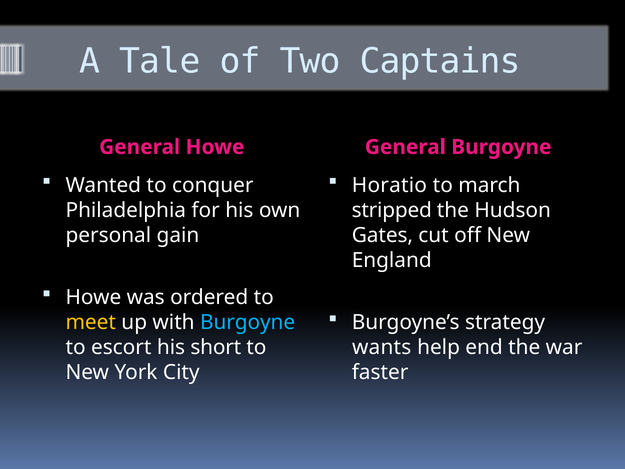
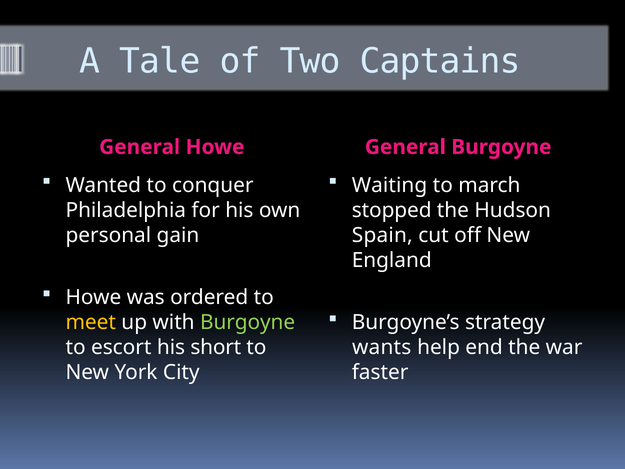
Horatio: Horatio -> Waiting (389, 185)
stripped: stripped -> stopped (392, 210)
Gates: Gates -> Spain (382, 235)
Burgoyne colour: light blue -> light green (248, 322)
